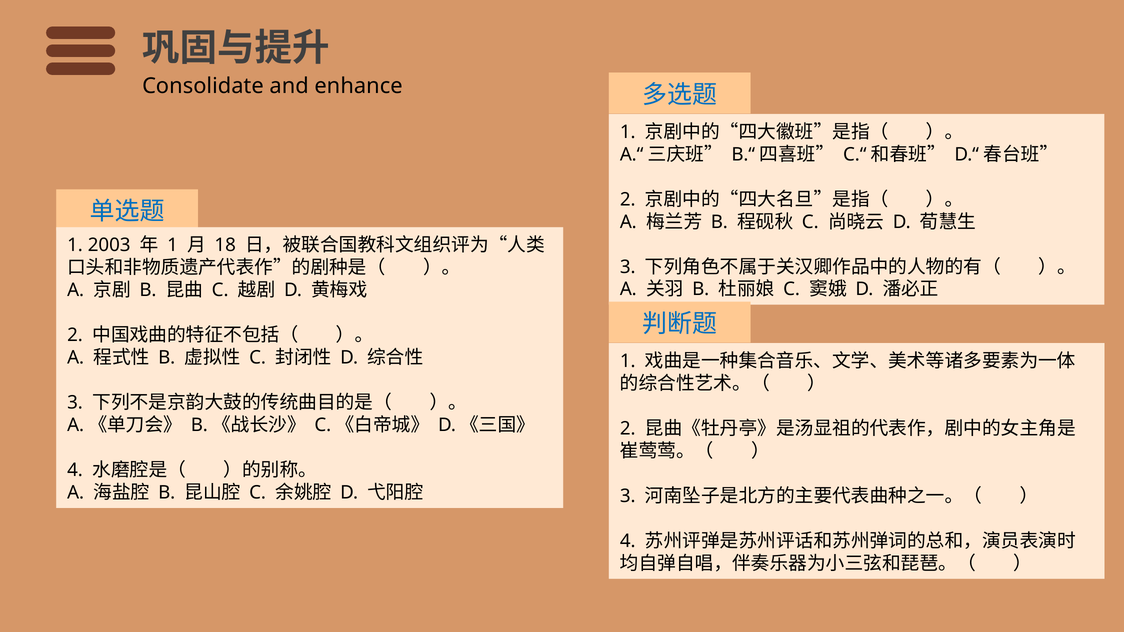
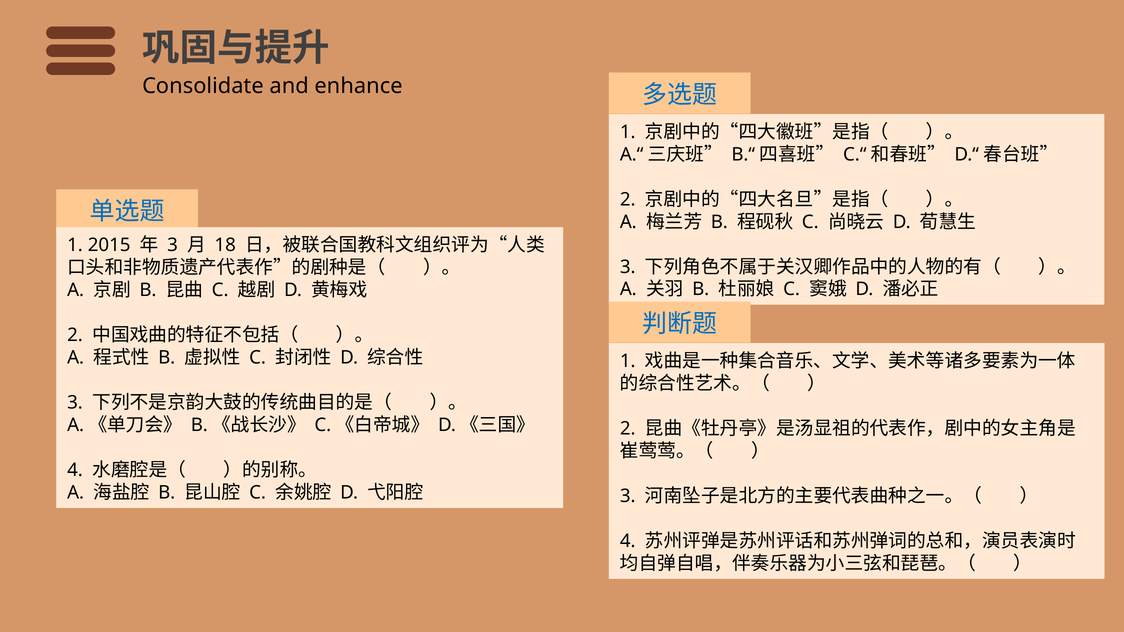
2003: 2003 -> 2015 (109, 245)
1: 1 -> 3 (173, 245)
